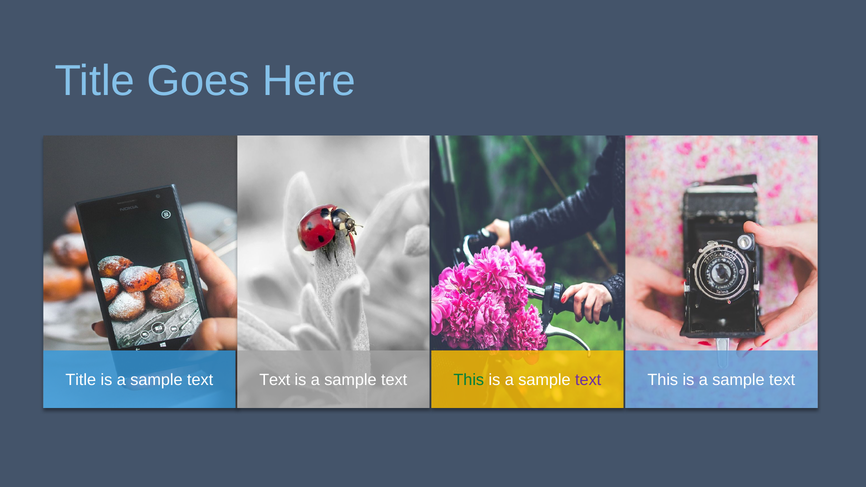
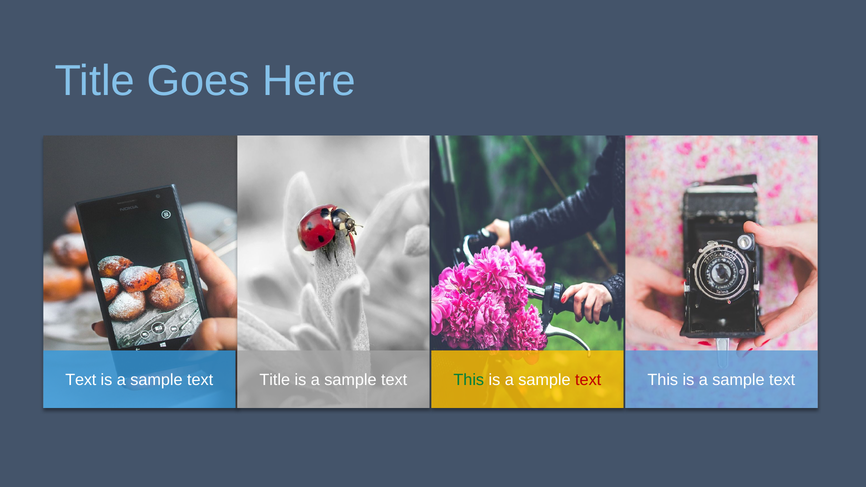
Title: Title -> Text (81, 380)
Text: Text -> Title (275, 380)
text colour: purple -> red (588, 380)
